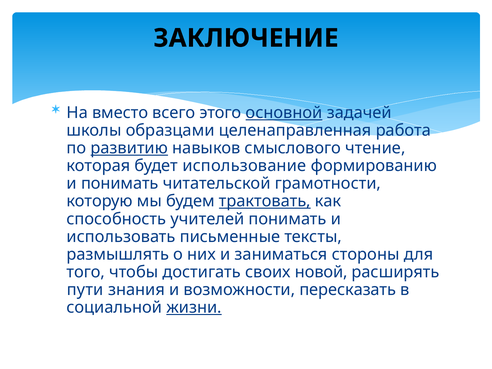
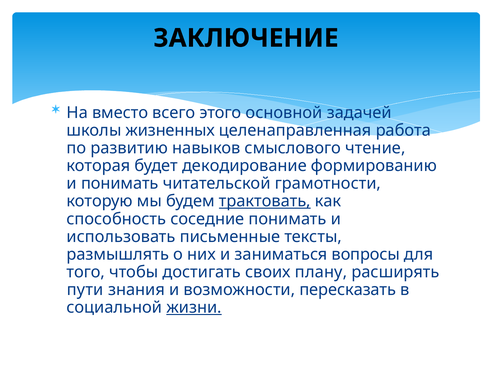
основной underline: present -> none (284, 113)
образцами: образцами -> жизненных (170, 130)
развитию underline: present -> none (129, 148)
использование: использование -> декодирование (244, 166)
учителей: учителей -> соседние (207, 219)
стороны: стороны -> вопросы (366, 254)
новой: новой -> плану (321, 272)
